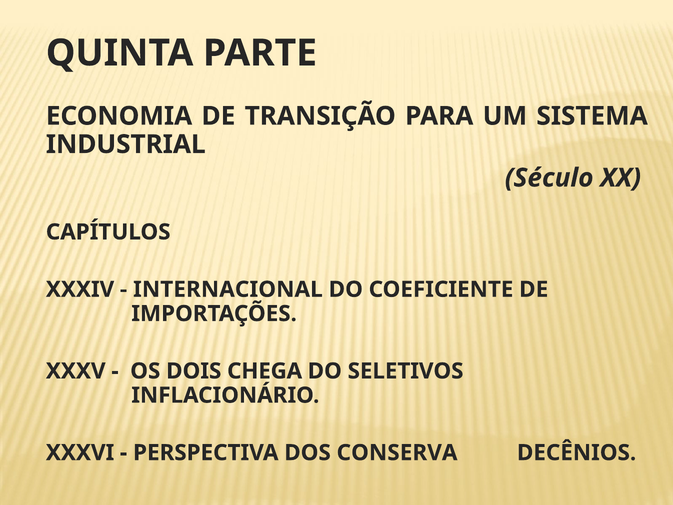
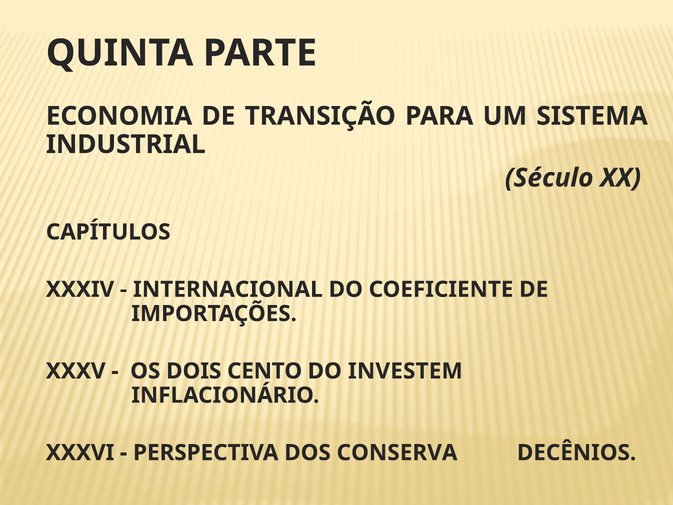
CHEGA: CHEGA -> CENTO (265, 371)
SELETIVOS: SELETIVOS -> INVESTEM (405, 371)
